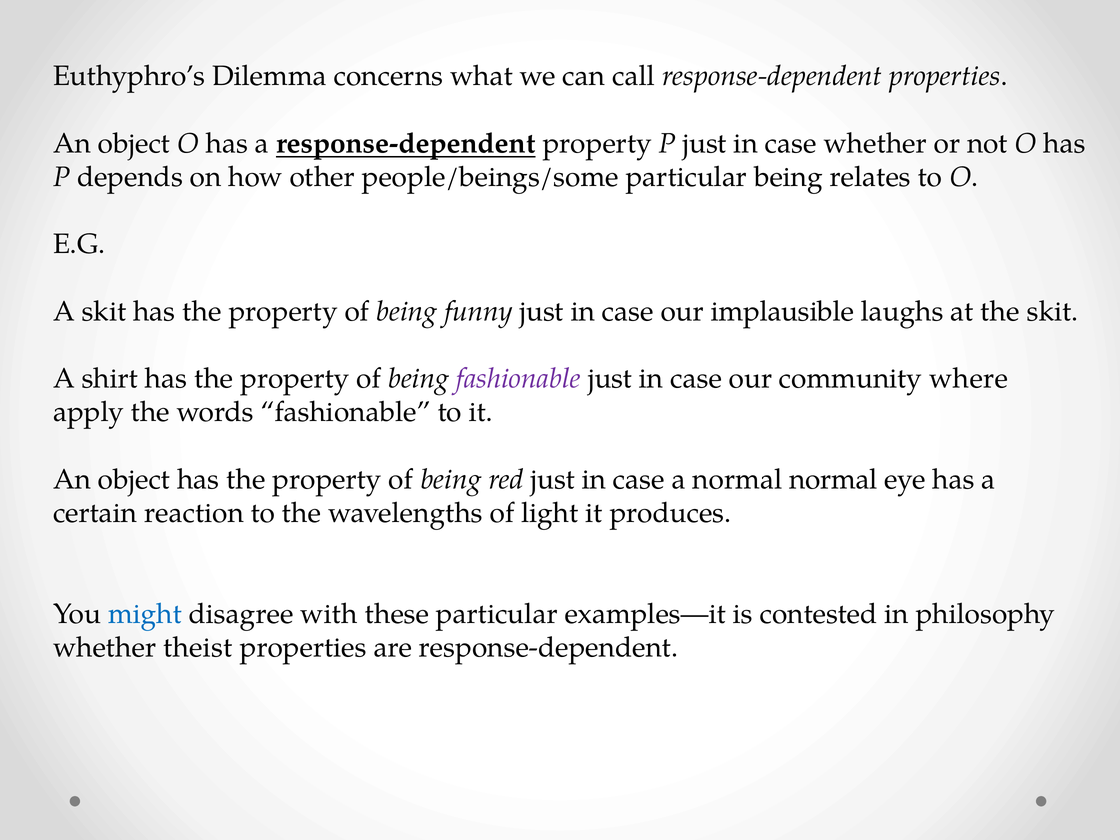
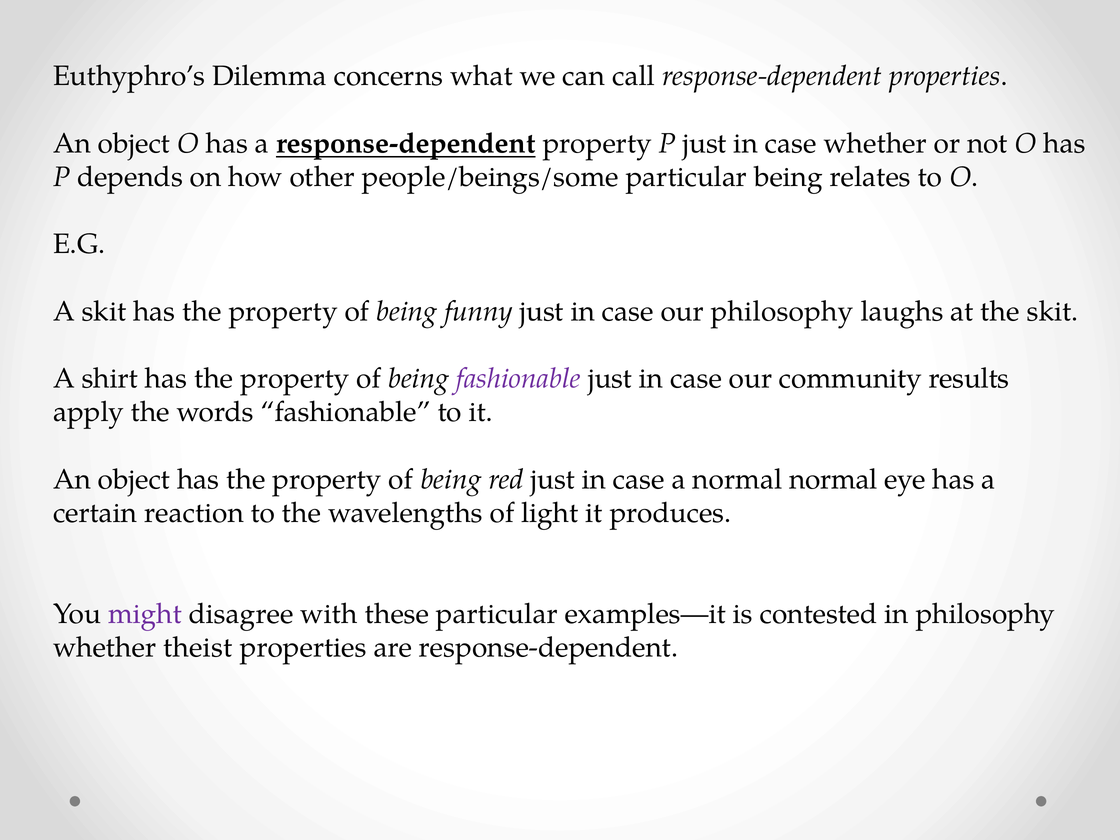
our implausible: implausible -> philosophy (782, 311)
where: where -> results (969, 379)
might colour: blue -> purple (145, 614)
